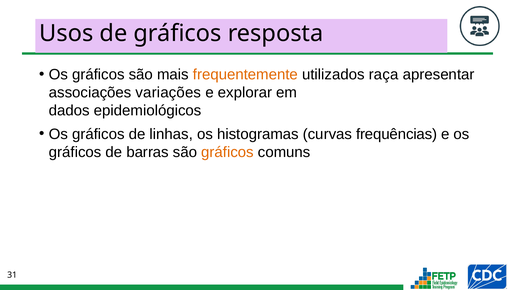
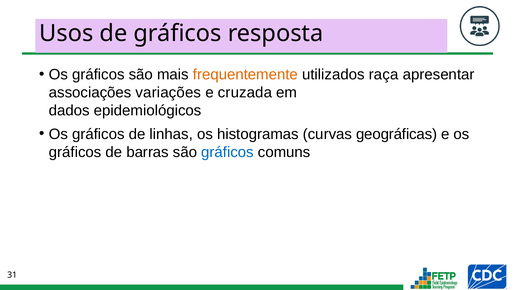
explorar: explorar -> cruzada (245, 93)
frequências: frequências -> geográficas (397, 134)
gráficos colour: orange -> blue (228, 152)
